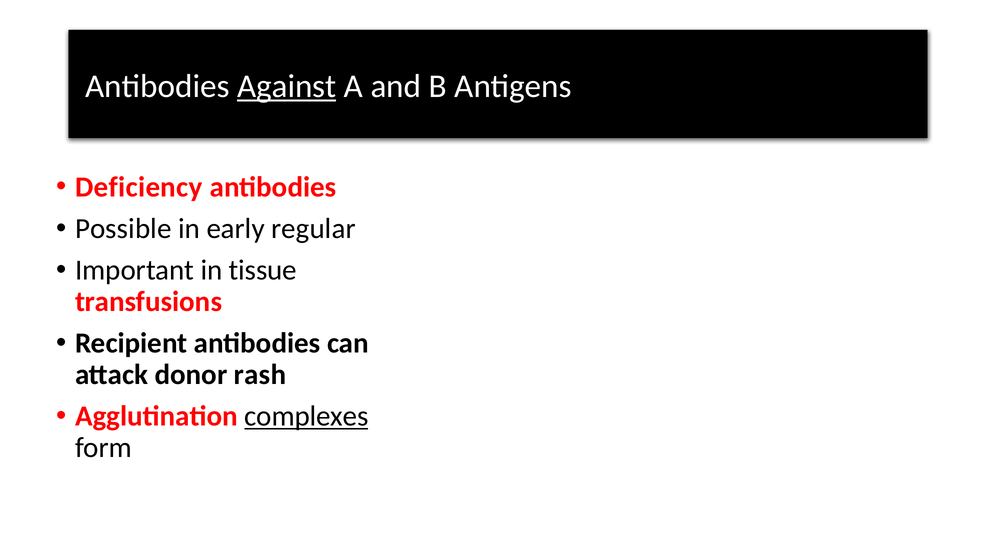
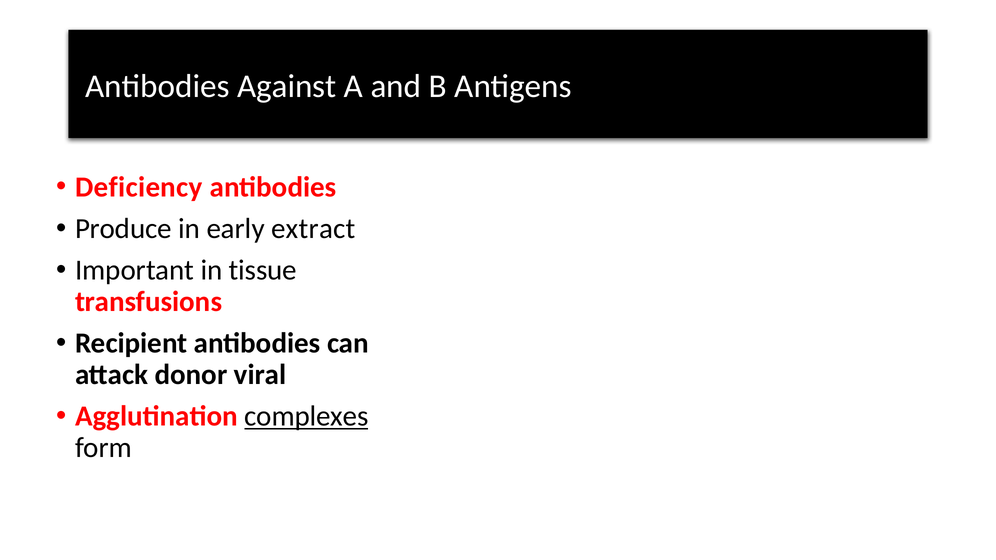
Against underline: present -> none (287, 86)
Possible: Possible -> Produce (123, 229)
regular: regular -> extract (313, 229)
rash: rash -> viral (260, 375)
